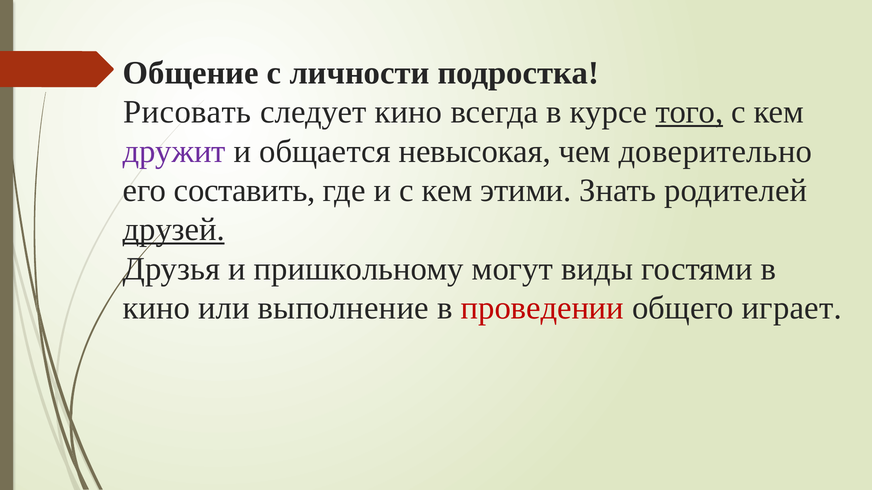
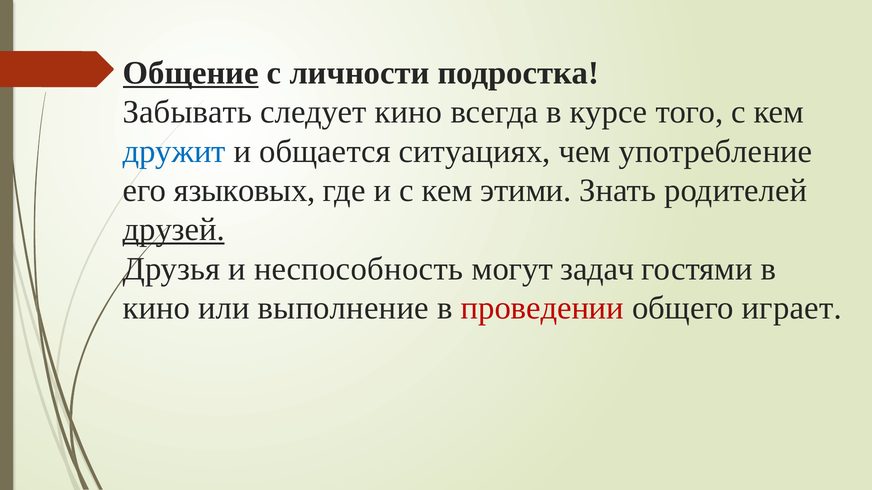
Общение underline: none -> present (191, 73)
Рисовать: Рисовать -> Забывать (187, 112)
того underline: present -> none (689, 112)
дружит colour: purple -> blue (174, 151)
невысокая: невысокая -> ситуациях (475, 151)
доверительно: доверительно -> употребление (715, 151)
составить: составить -> языковых (245, 191)
пришкольному: пришкольному -> неспособность (359, 269)
виды: виды -> задач (597, 269)
